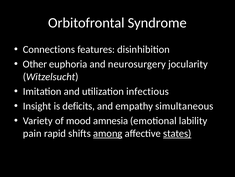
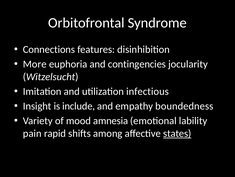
Other: Other -> More (35, 64)
neurosurgery: neurosurgery -> contingencies (137, 64)
deficits: deficits -> include (79, 106)
simultaneous: simultaneous -> boundedness (184, 106)
among underline: present -> none (108, 133)
